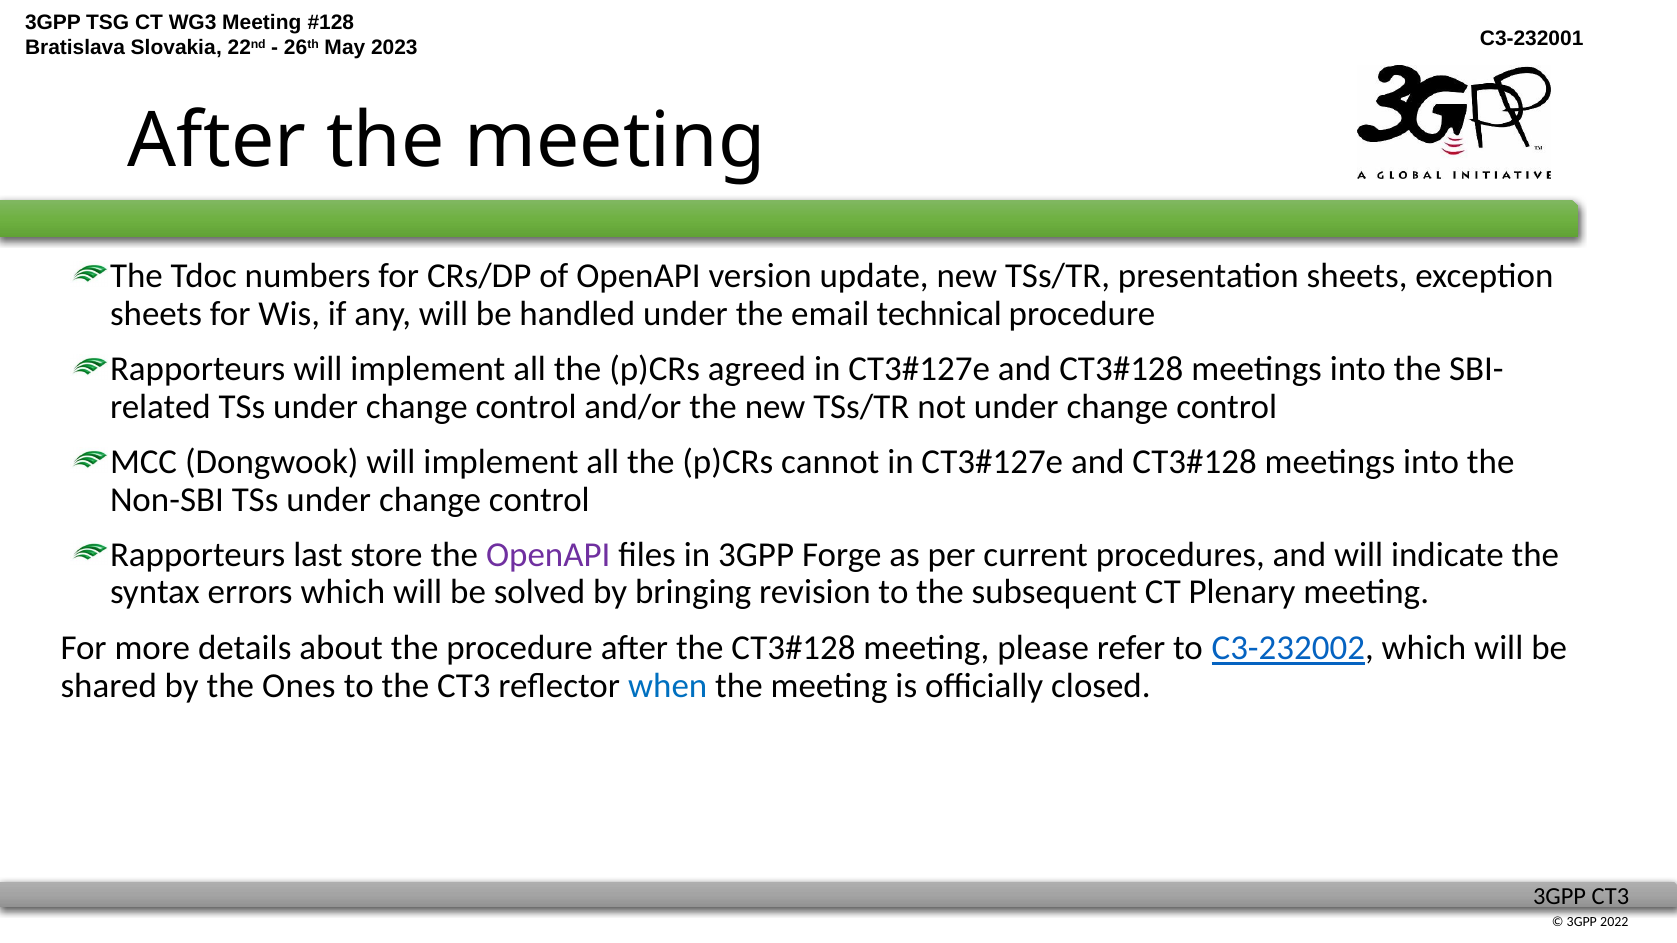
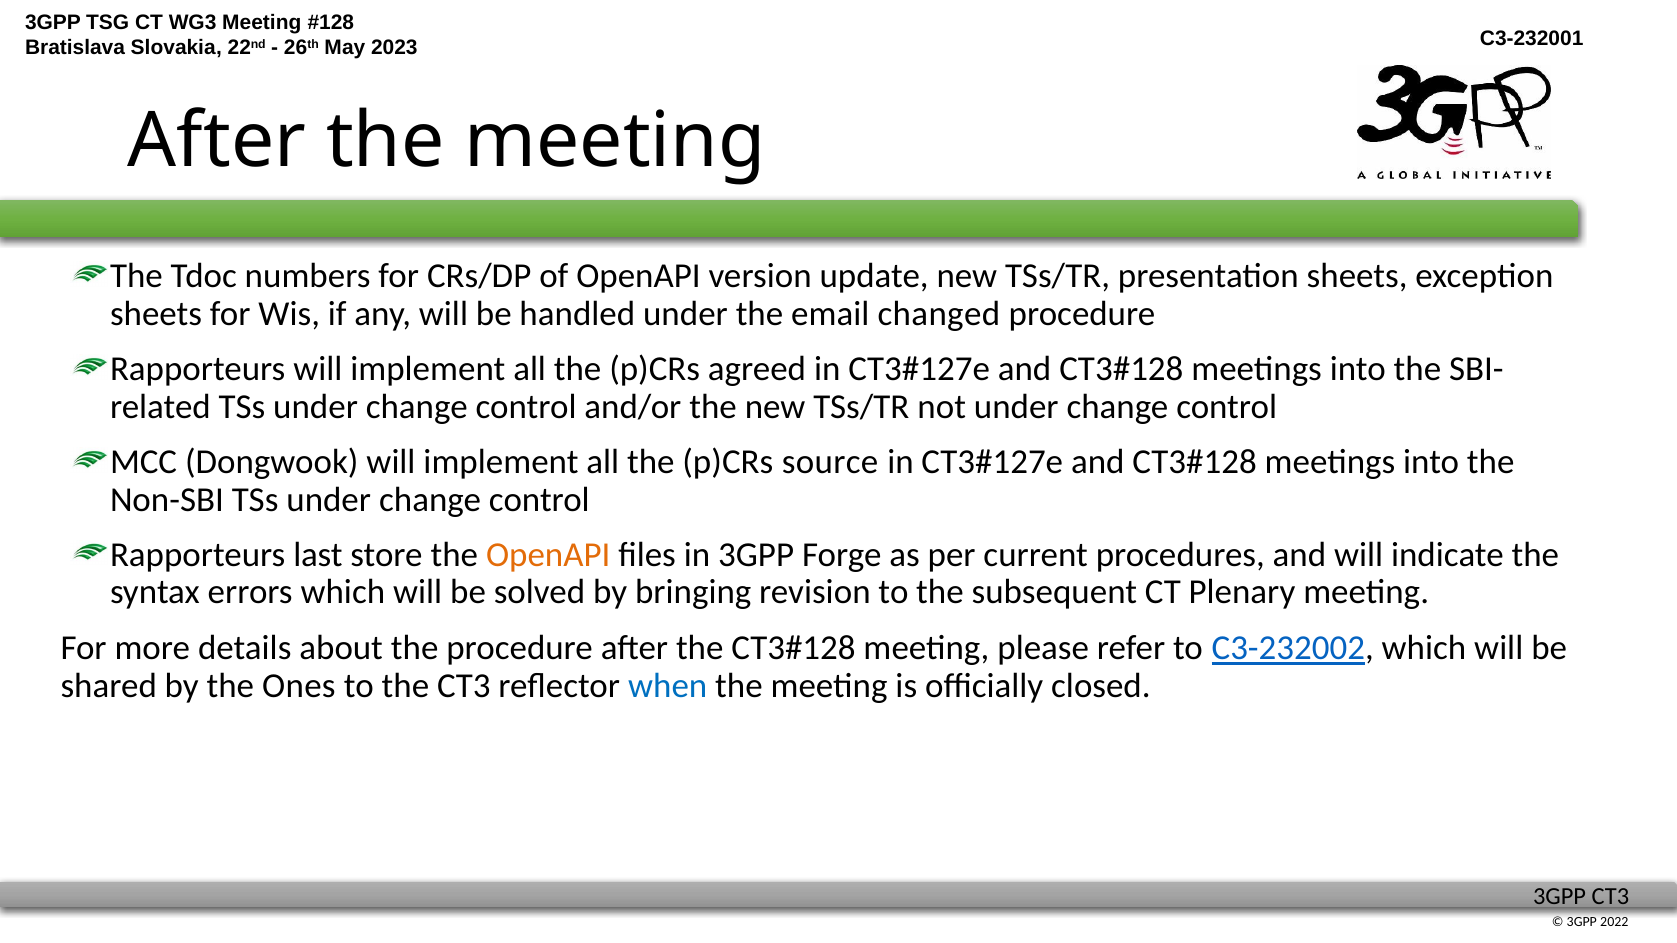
technical: technical -> changed (939, 314)
cannot: cannot -> source (830, 462)
OpenAPI colour: purple -> orange (548, 555)
